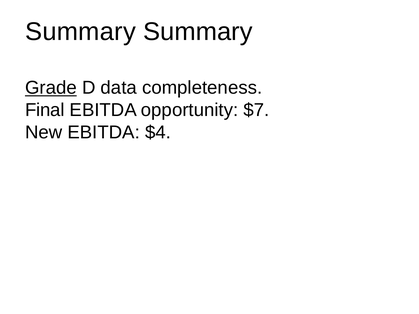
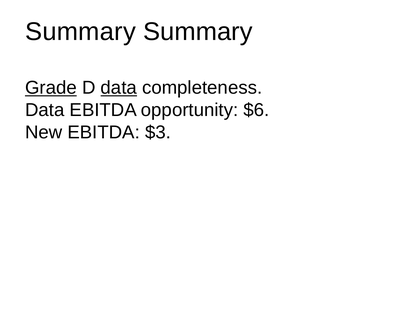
data underline: none -> present (119, 88)
Final: Final -> Data (45, 110)
$7: $7 -> $6 (256, 110)
$4: $4 -> $3 (158, 133)
